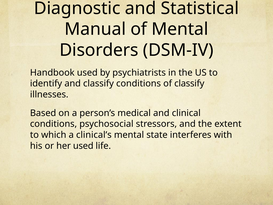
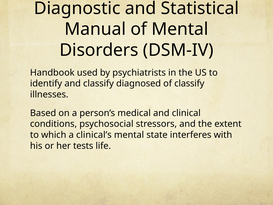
classify conditions: conditions -> diagnosed (139, 83)
her used: used -> tests (83, 146)
